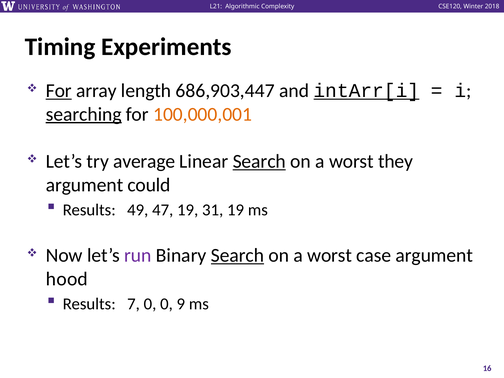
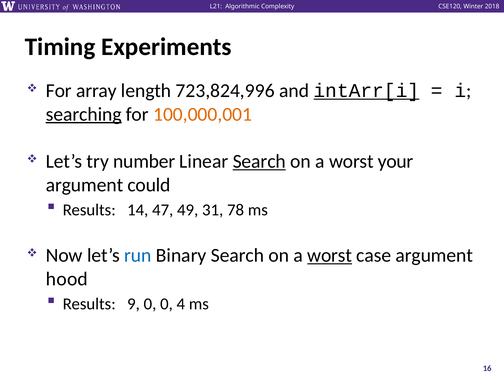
For underline: present -> none (59, 91)
686,903,447: 686,903,447 -> 723,824,996 (225, 91)
average: average -> number (144, 161)
they: they -> your (396, 161)
49: 49 -> 14 (138, 210)
47 19: 19 -> 49 (188, 210)
31 19: 19 -> 78 (236, 210)
run colour: purple -> blue (138, 255)
Search underline: present -> none (238, 255)
worst underline: none -> present (330, 255)
7: 7 -> 9 (133, 304)
9: 9 -> 4 (181, 304)
